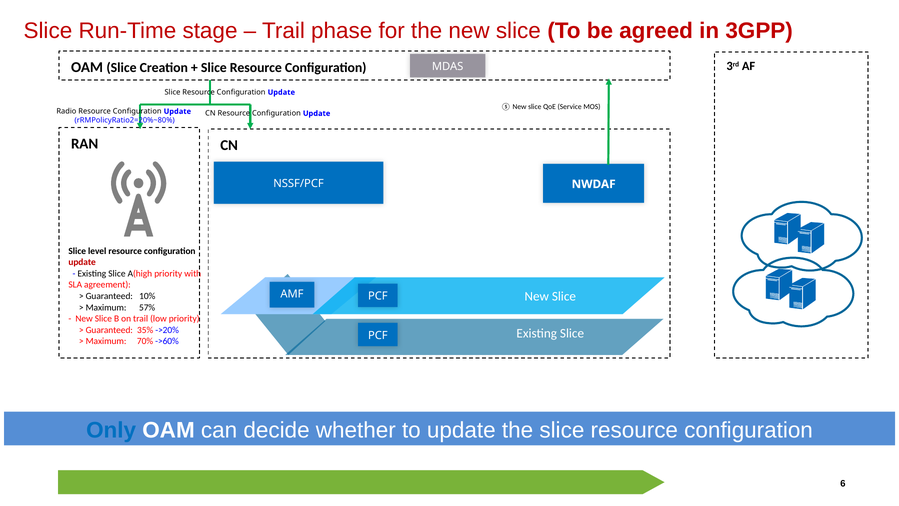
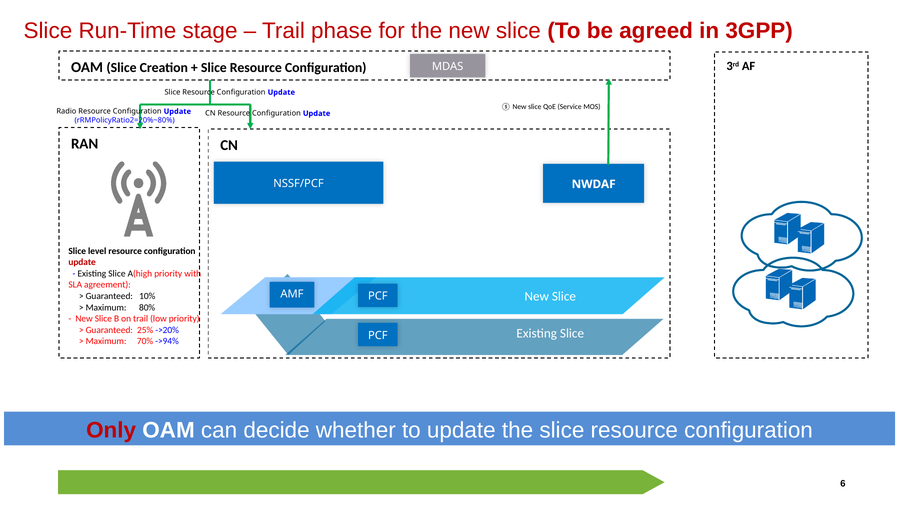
57%: 57% -> 80% (147, 307)
35%: 35% -> 25% (145, 330)
->60%: ->60% -> ->94% (167, 341)
Only colour: blue -> red (111, 430)
